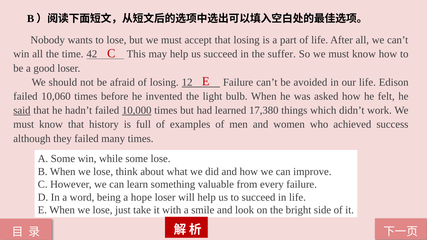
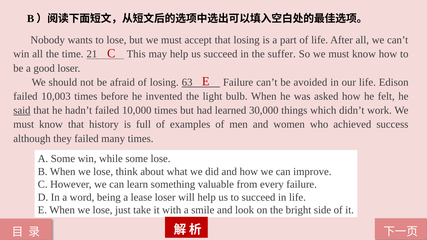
42: 42 -> 21 (92, 54)
12: 12 -> 63 (187, 82)
10,060: 10,060 -> 10,003 (56, 96)
10,000 underline: present -> none (137, 110)
17,380: 17,380 -> 30,000 (264, 110)
hope: hope -> lease (141, 197)
